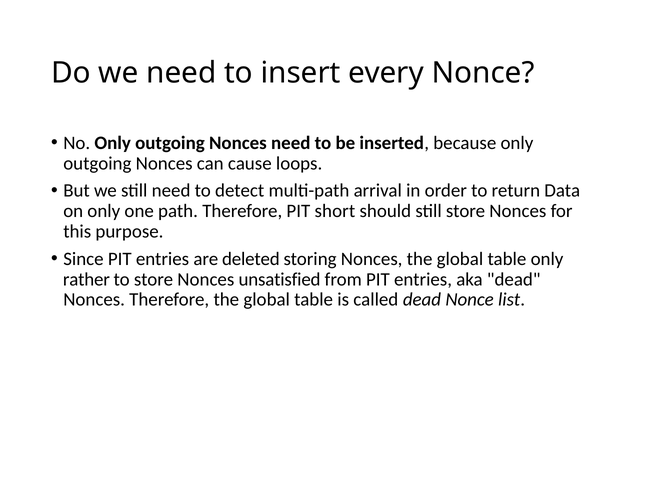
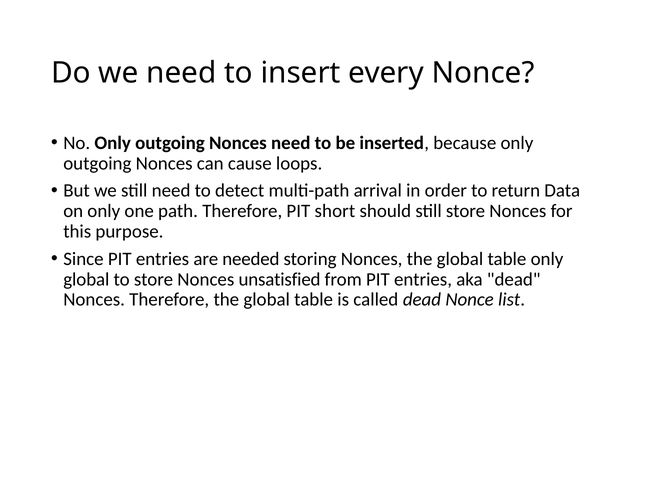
deleted: deleted -> needed (251, 259)
rather: rather -> global (86, 279)
